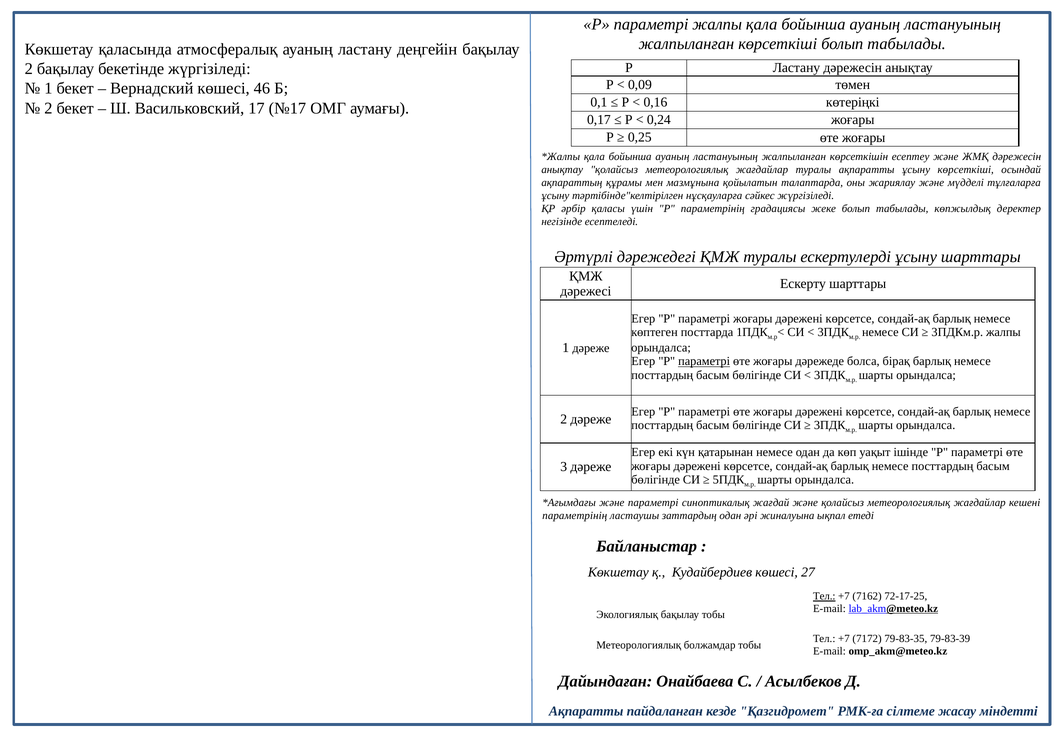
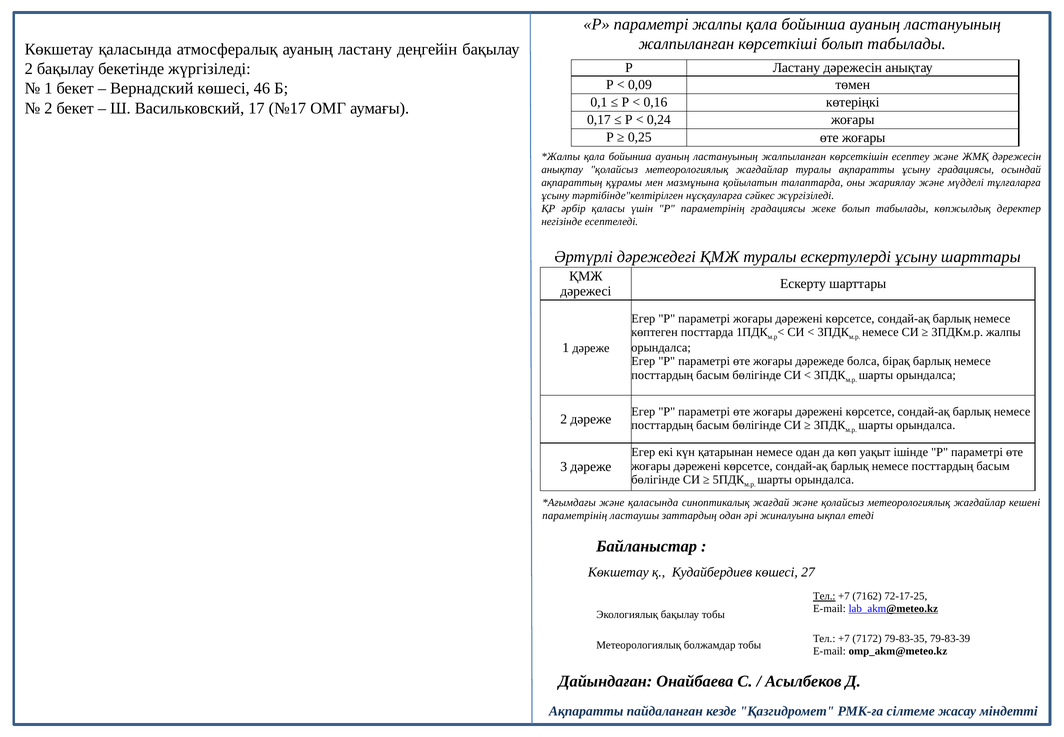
ұсыну көрсеткіші: көрсеткіші -> градациясы (966, 169)
параметрі underline: present -> none (704, 361)
және параметрі: параметрі -> қаласында (653, 502)
